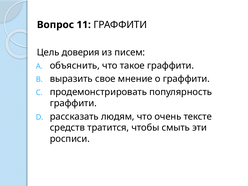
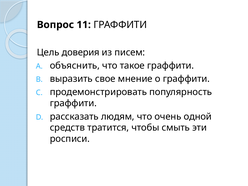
тексте: тексте -> одной (198, 117)
